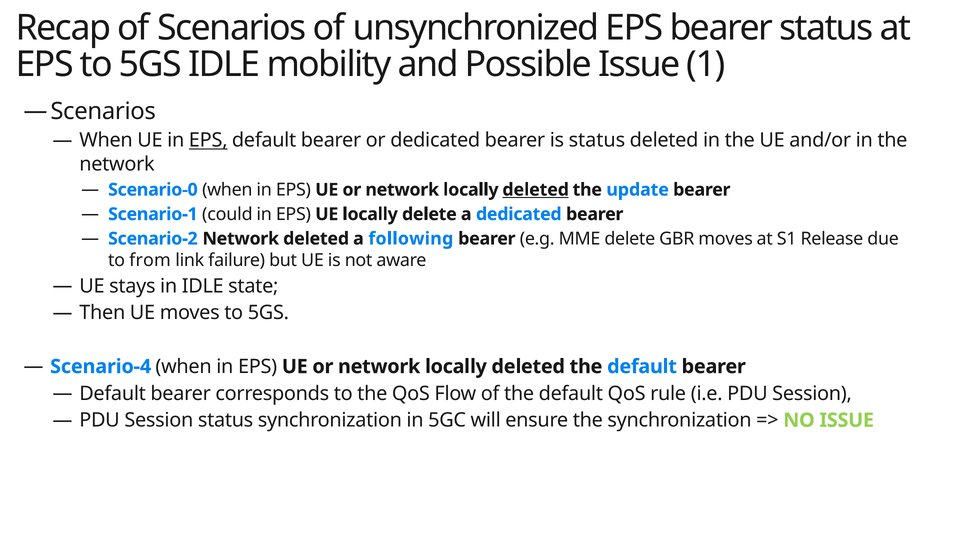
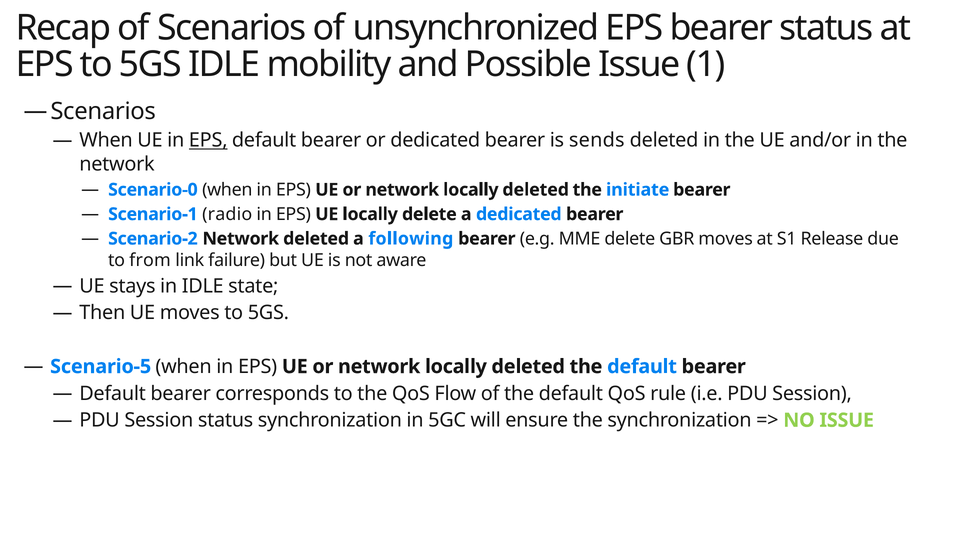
is status: status -> sends (597, 140)
deleted underline: present -> none (536, 190)
update: update -> initiate (638, 190)
could: could -> radio (227, 214)
Scenario-4: Scenario-4 -> Scenario-5 (101, 366)
